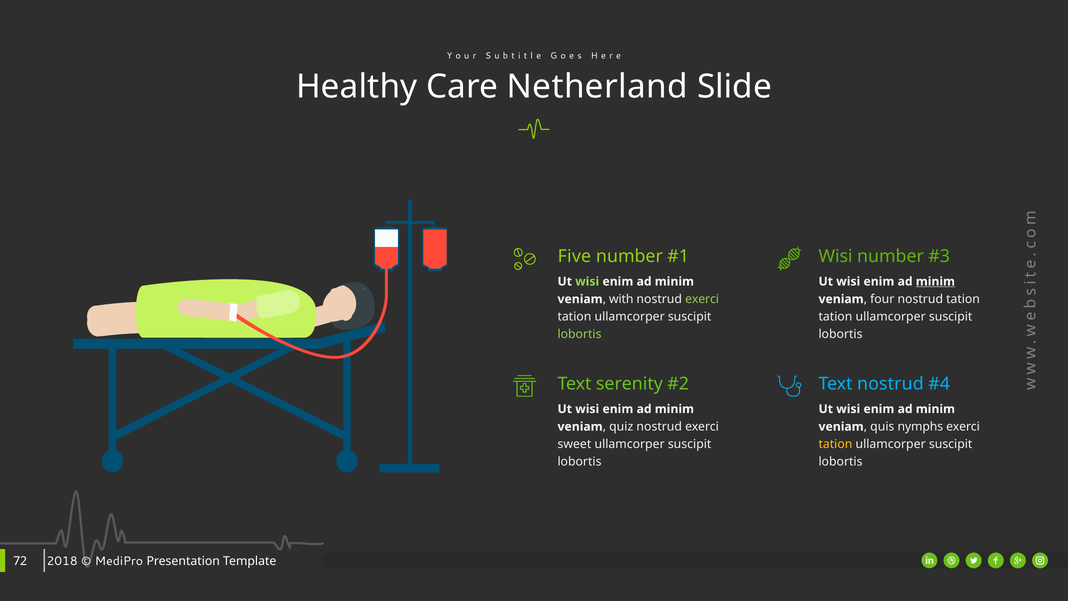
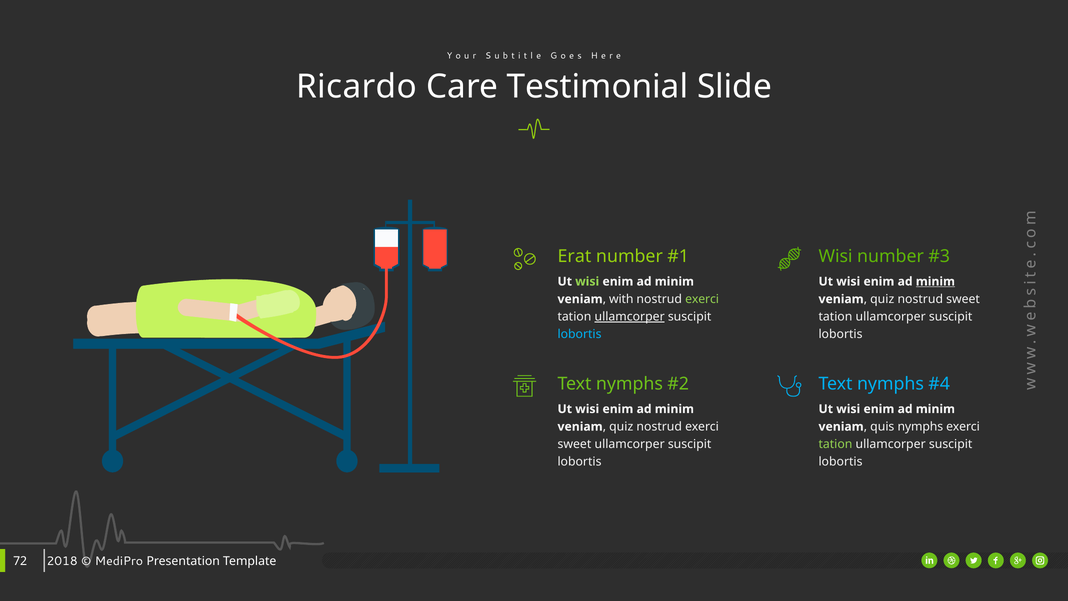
Healthy: Healthy -> Ricardo (357, 87)
Netherland: Netherland -> Testimonial (597, 87)
Five: Five -> Erat (574, 256)
four: four -> quiz (882, 299)
nostrud tation: tation -> sweet (963, 299)
ullamcorper underline: none -> present (630, 317)
lobortis colour: light green -> light blue (580, 334)
serenity: serenity -> nymphs (629, 384)
nostrud: nostrud -> nymphs (890, 384)
tation colour: yellow -> light green (835, 444)
